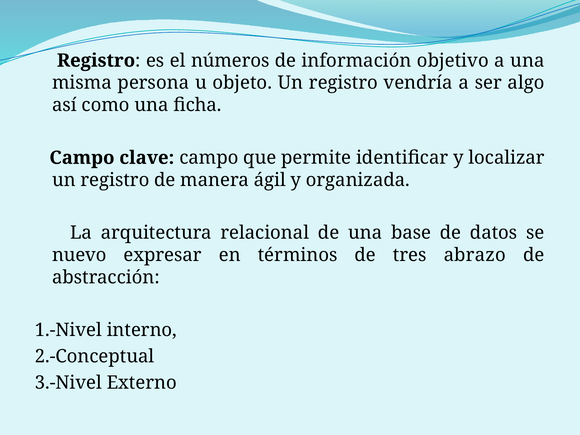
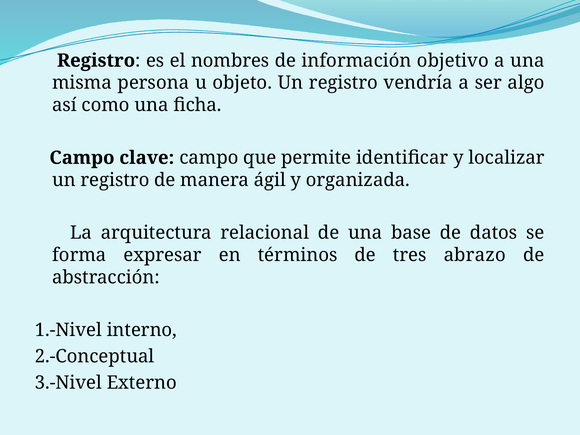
números: números -> nombres (230, 61)
nuevo: nuevo -> forma (79, 255)
